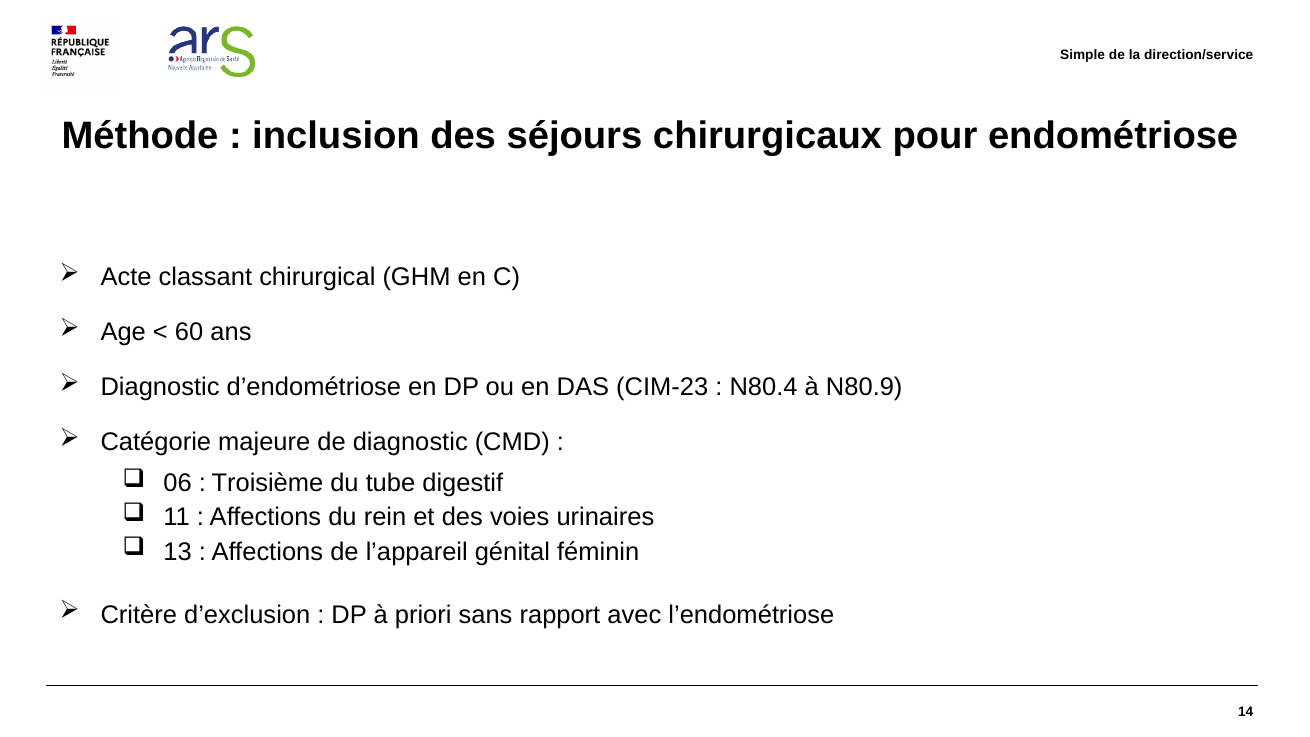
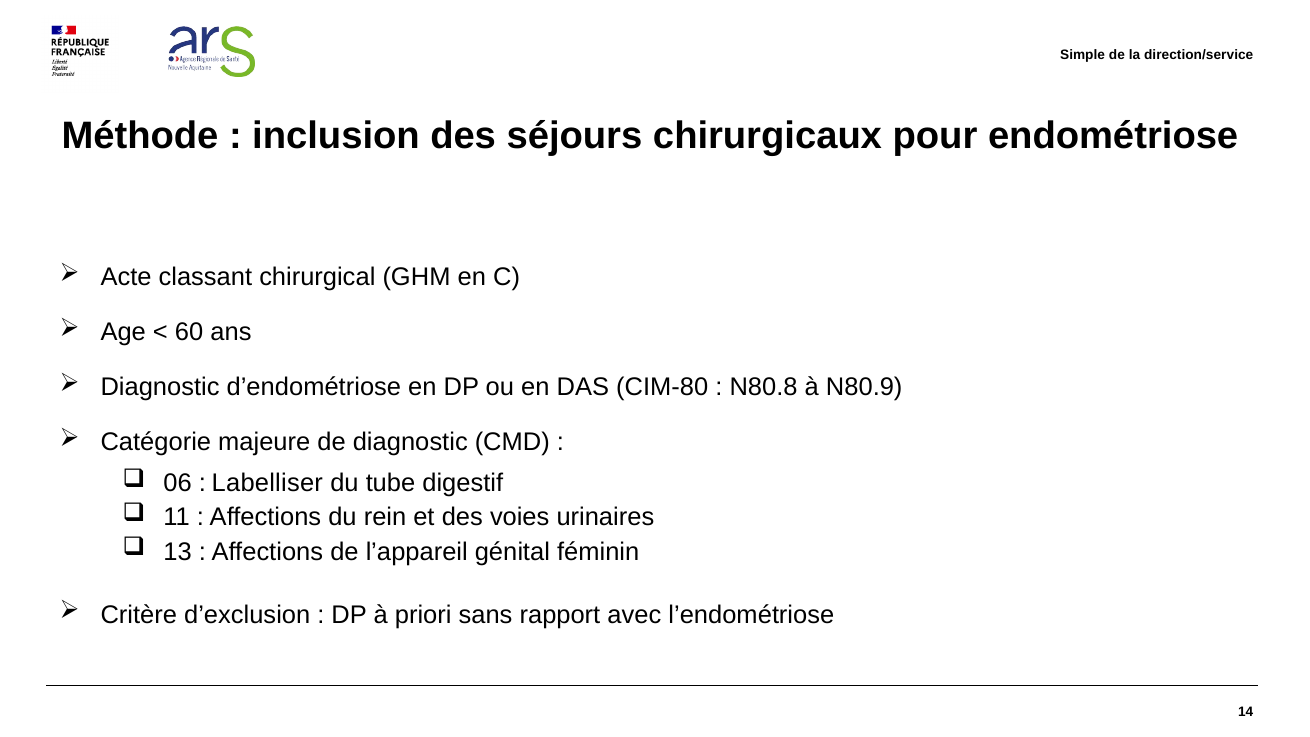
CIM-23: CIM-23 -> CIM-80 (662, 387)
N80.4: N80.4 -> N80.8 (764, 387)
Troisième: Troisième -> Labelliser (267, 483)
